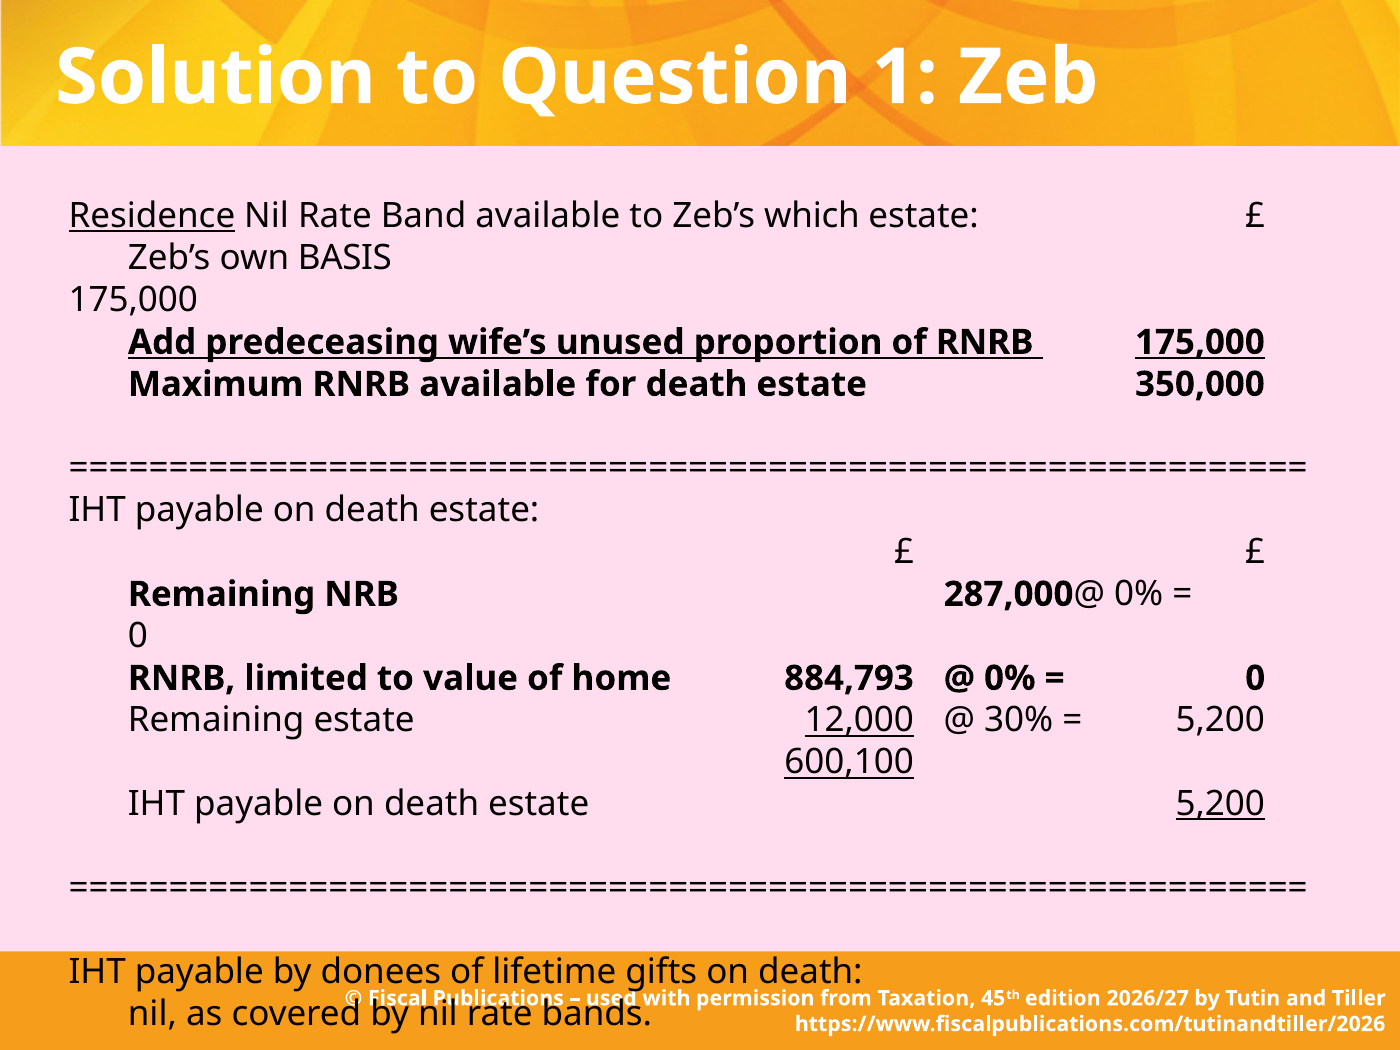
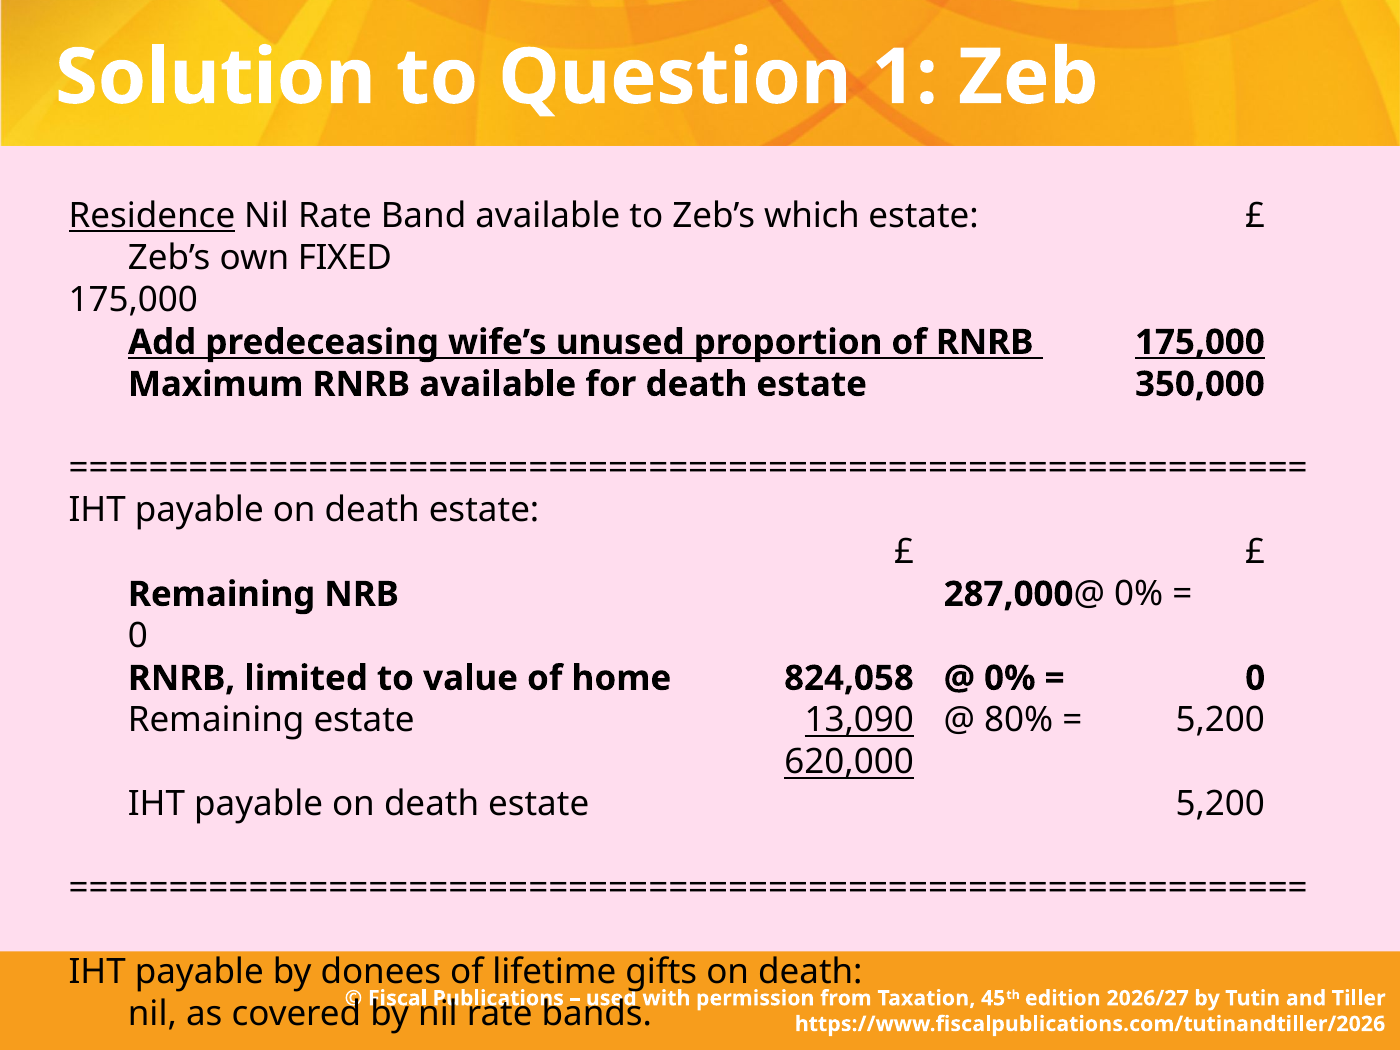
BASIS: BASIS -> FIXED (345, 258)
884,793: 884,793 -> 824,058 (849, 678)
12,000: 12,000 -> 13,090 (859, 720)
30%: 30% -> 80% (1019, 720)
600,100: 600,100 -> 620,000 (849, 762)
5,200 underline: present -> none (1220, 804)
